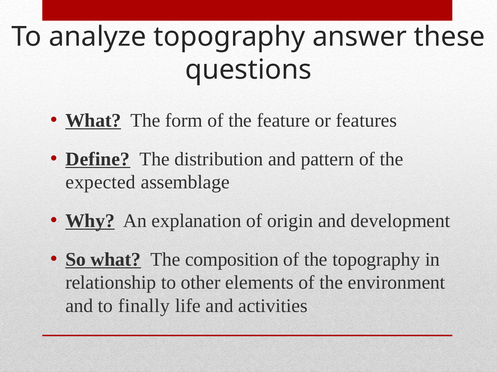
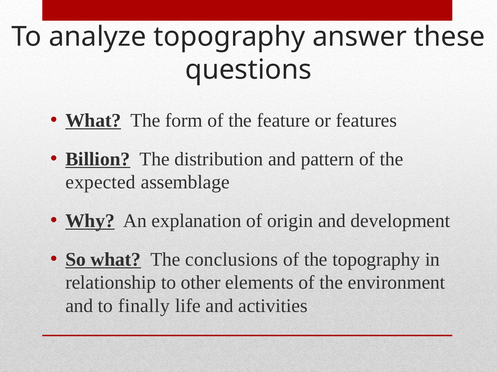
Define: Define -> Billion (98, 159)
composition: composition -> conclusions (232, 260)
